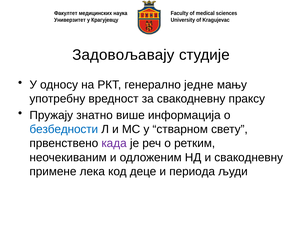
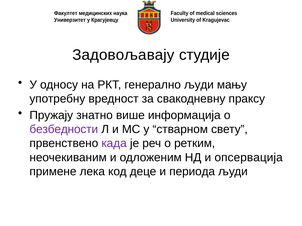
генерално једне: једне -> људи (199, 85)
безбедности colour: blue -> purple (64, 130)
и свакодневну: свакодневну -> опсервација (249, 158)
